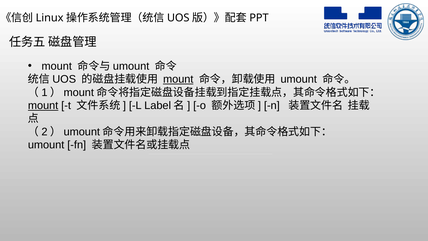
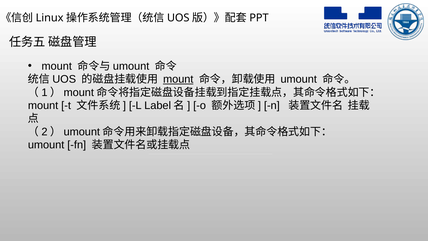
mount underline: present -> none (43, 105)
